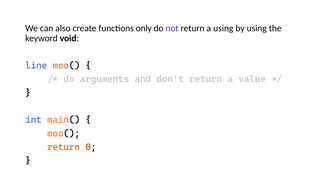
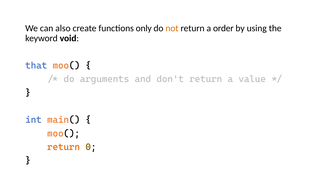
not colour: purple -> orange (172, 28)
a using: using -> order (223, 28)
line: line -> that (36, 65)
